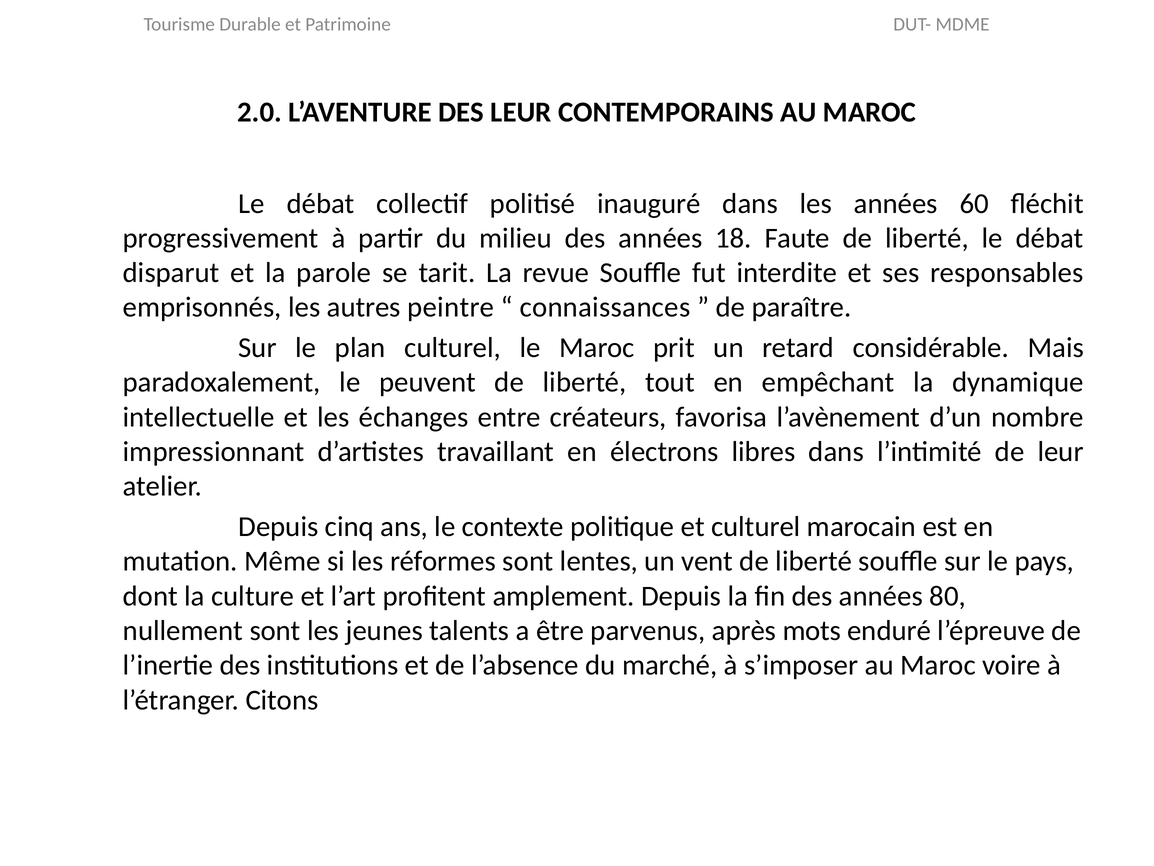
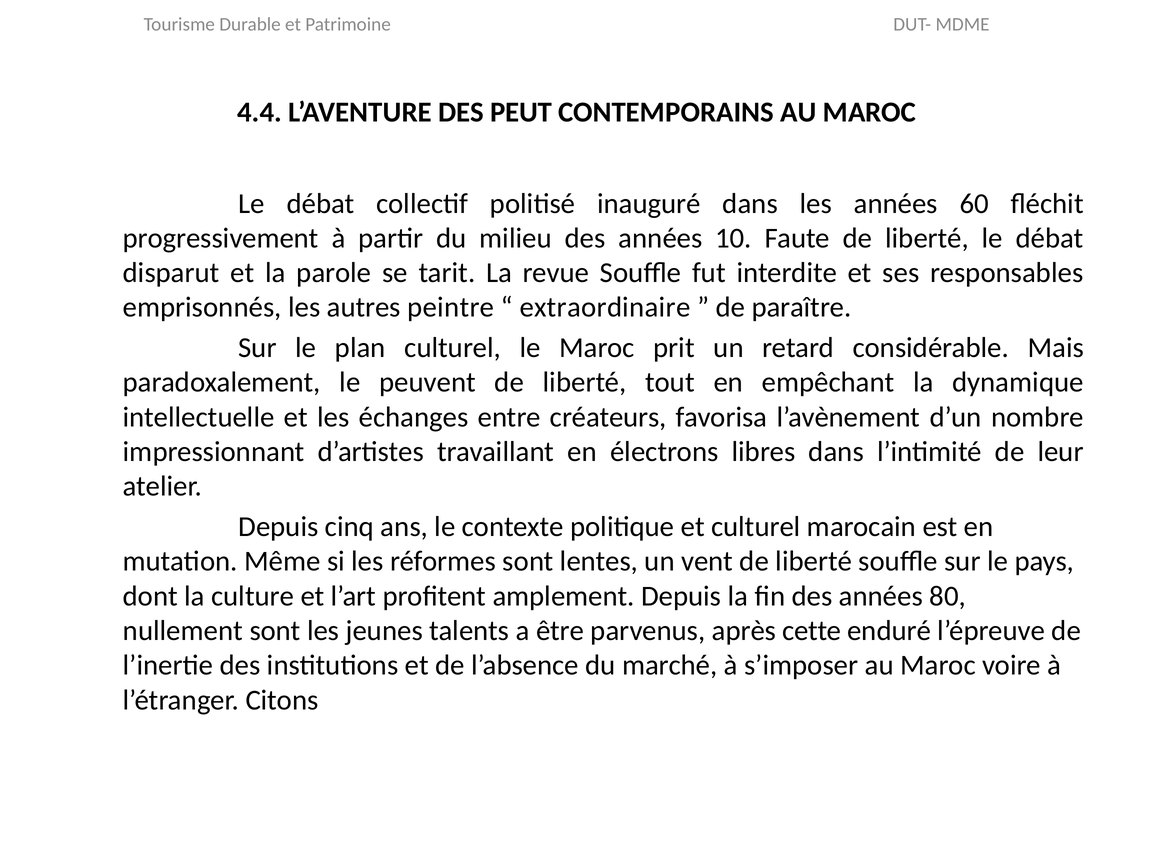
2.0: 2.0 -> 4.4 (260, 112)
DES LEUR: LEUR -> PEUT (521, 112)
18: 18 -> 10 (734, 238)
connaissances: connaissances -> extraordinaire (605, 307)
mots: mots -> cette (812, 630)
